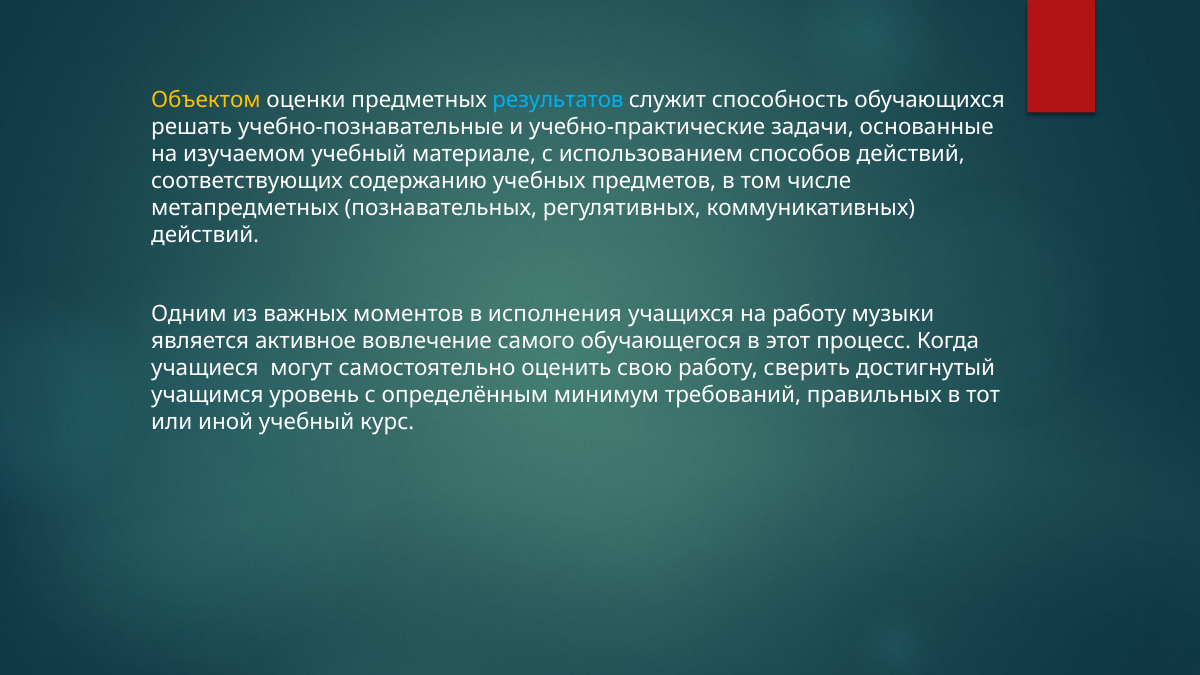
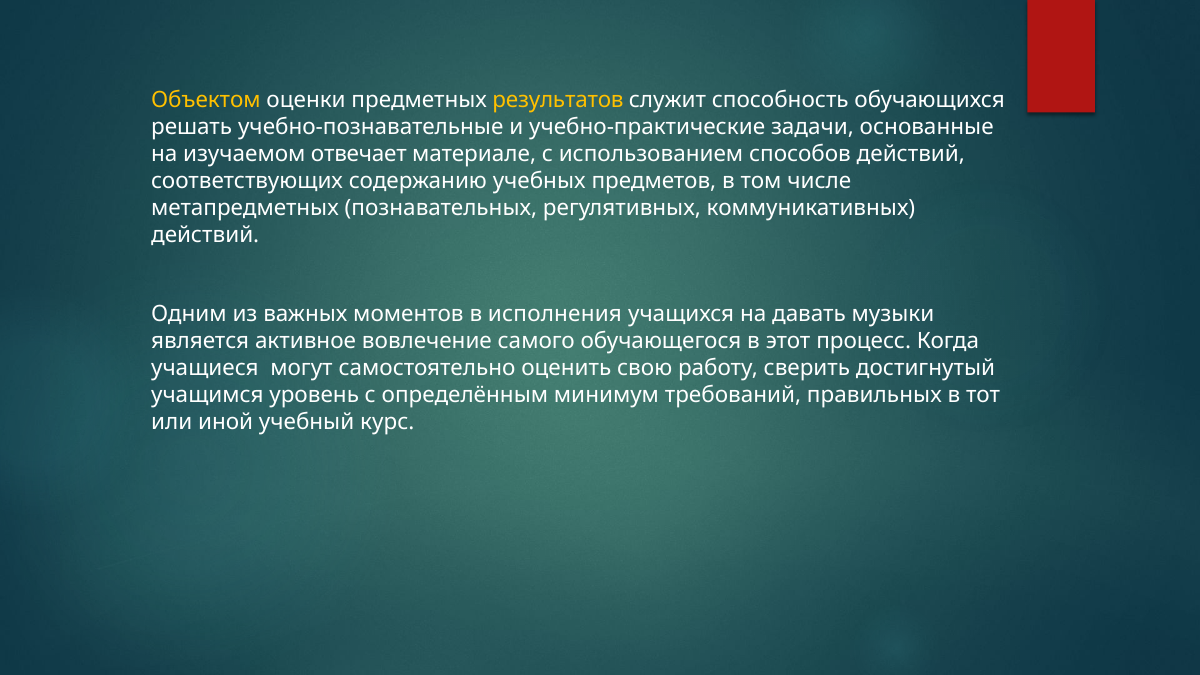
результатов colour: light blue -> yellow (558, 100)
изучаемом учебный: учебный -> отвечает (359, 154)
на работу: работу -> давать (809, 314)
